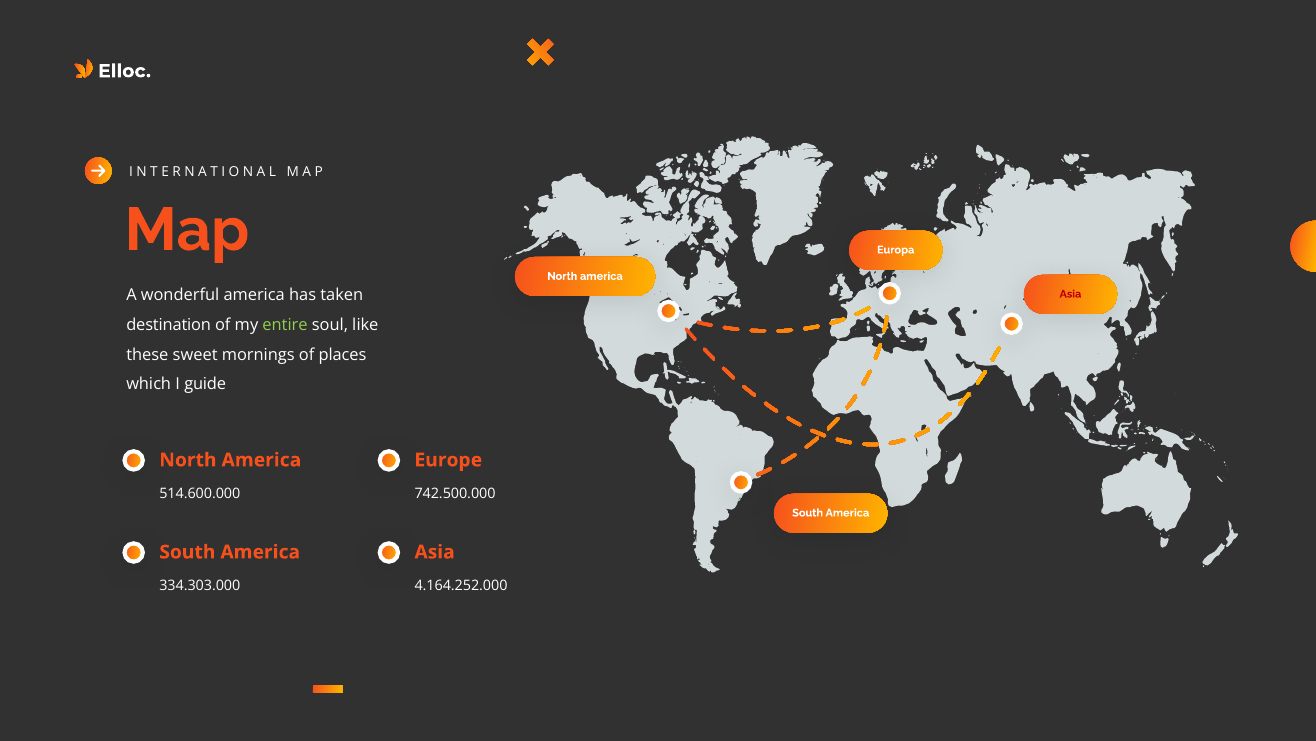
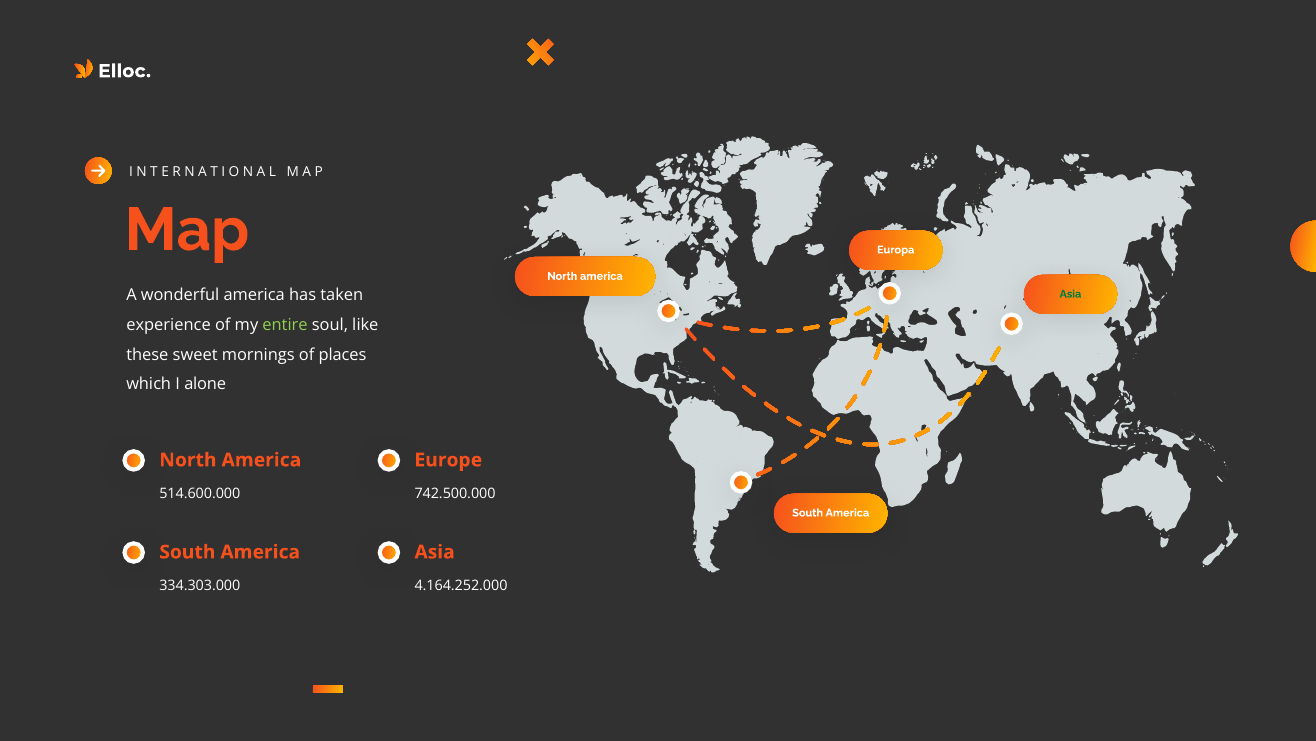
Asia colour: red -> green (1070, 294)
destination: destination -> experience (169, 325)
guide: guide -> alone (205, 384)
